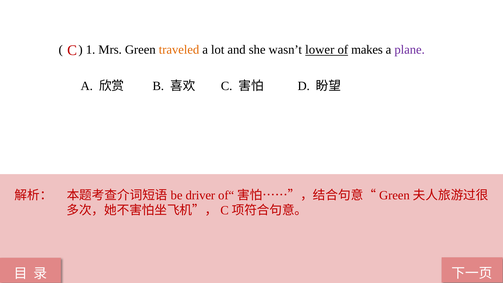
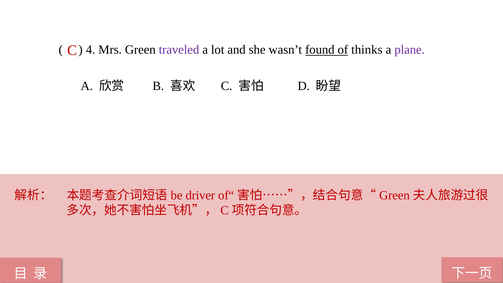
1: 1 -> 4 (91, 50)
traveled colour: orange -> purple (179, 50)
lower: lower -> found (320, 50)
makes: makes -> thinks (367, 50)
